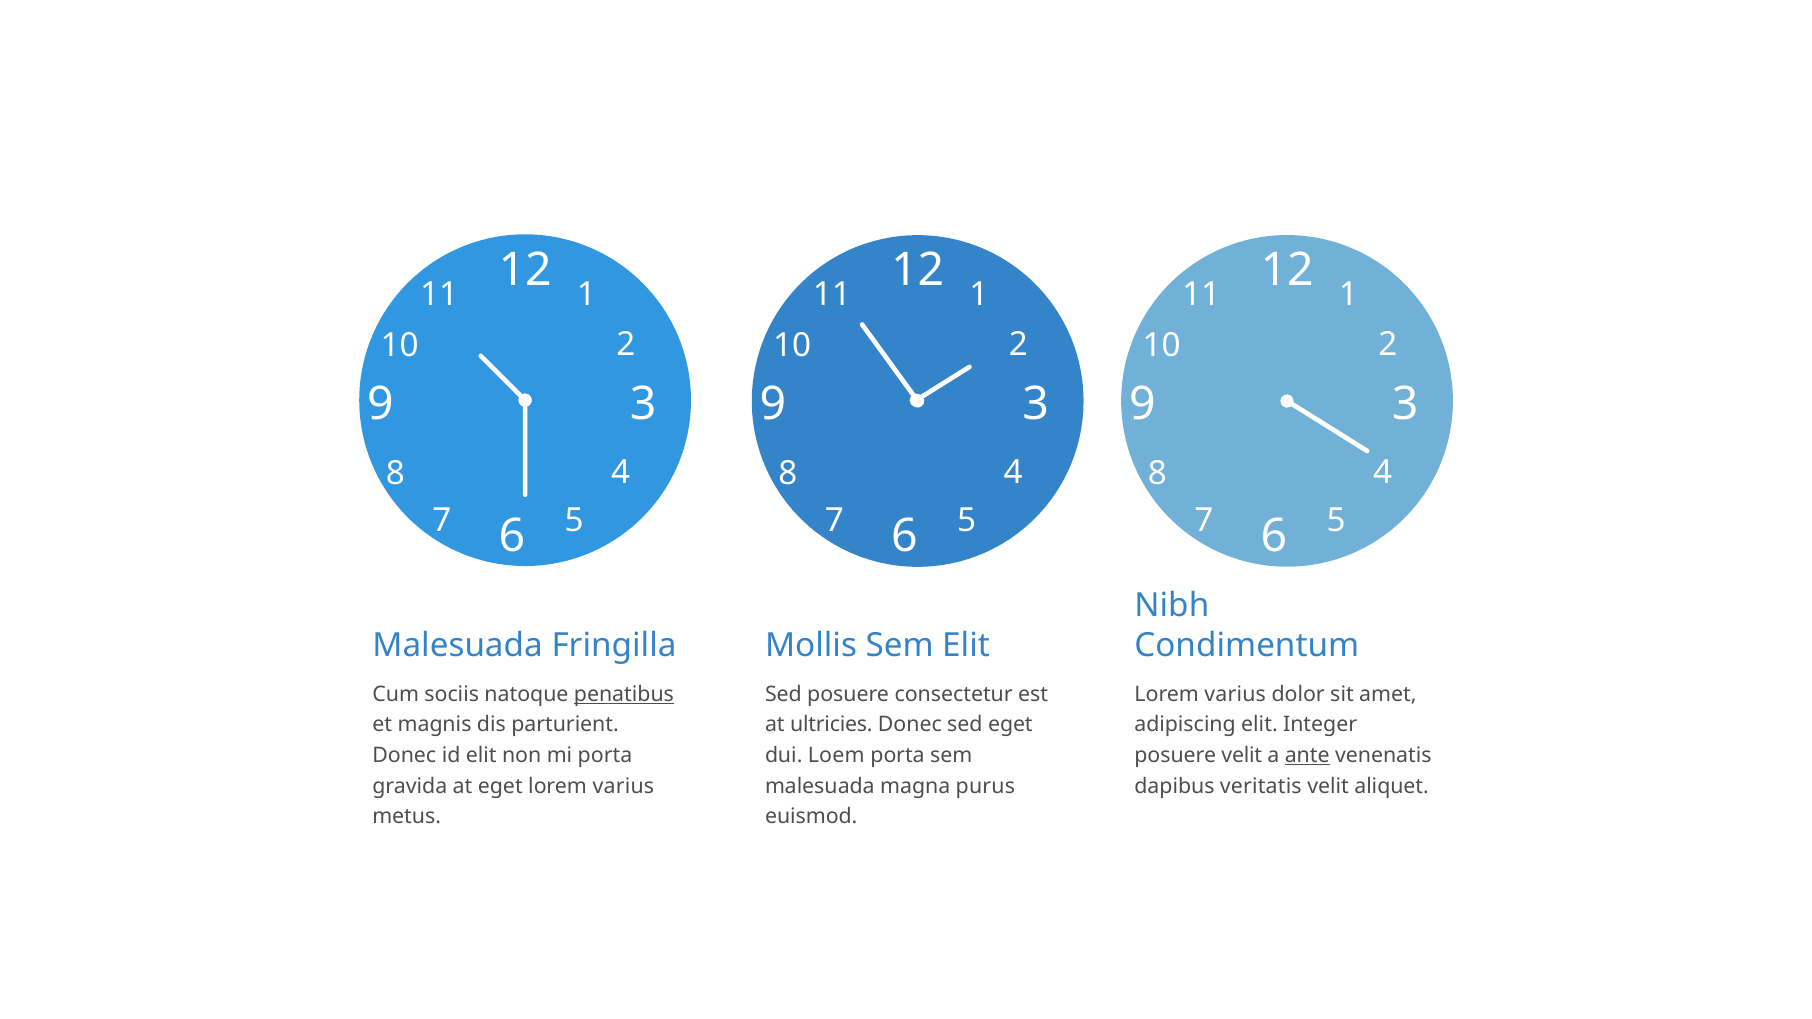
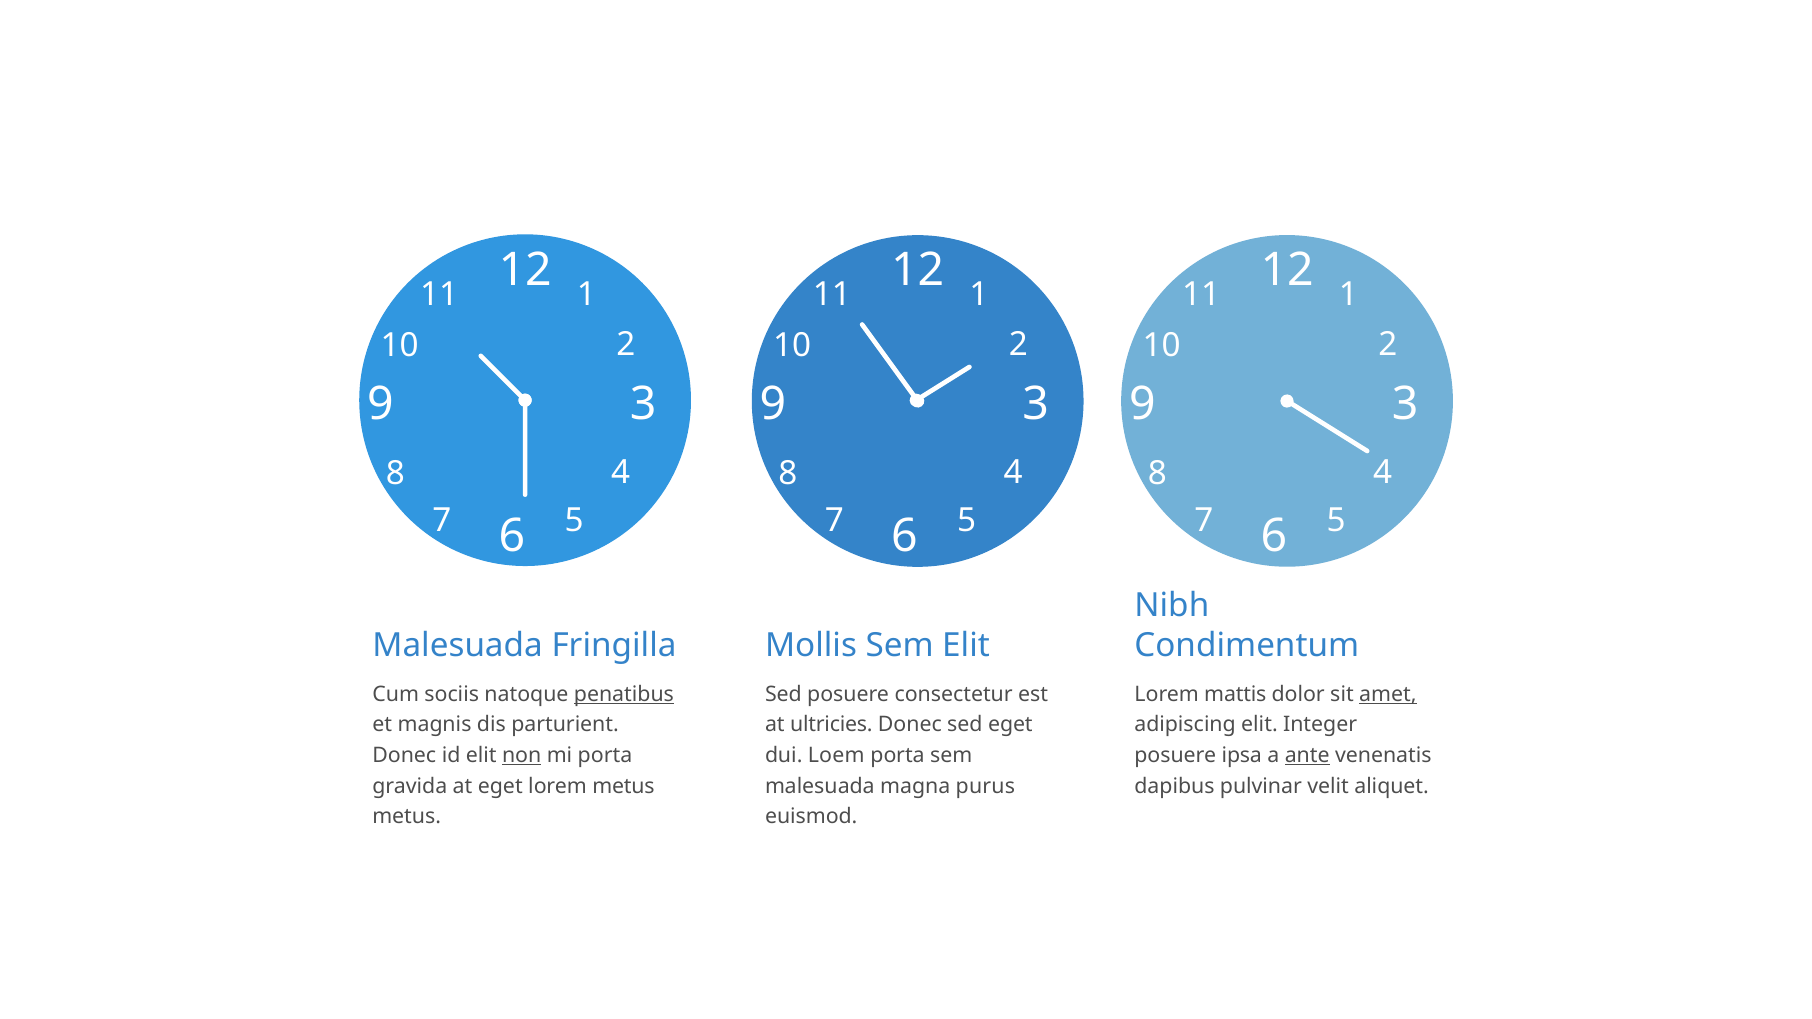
varius: varius -> mattis (1235, 694)
amet underline: none -> present (1388, 694)
non underline: none -> present (522, 756)
posuere velit: velit -> ipsa (1242, 756)
eget lorem varius: varius -> metus (624, 786)
veritatis: veritatis -> pulvinar (1261, 786)
